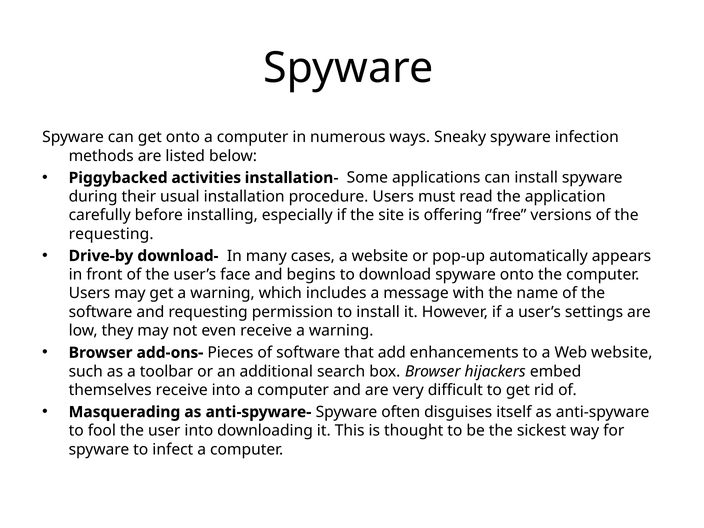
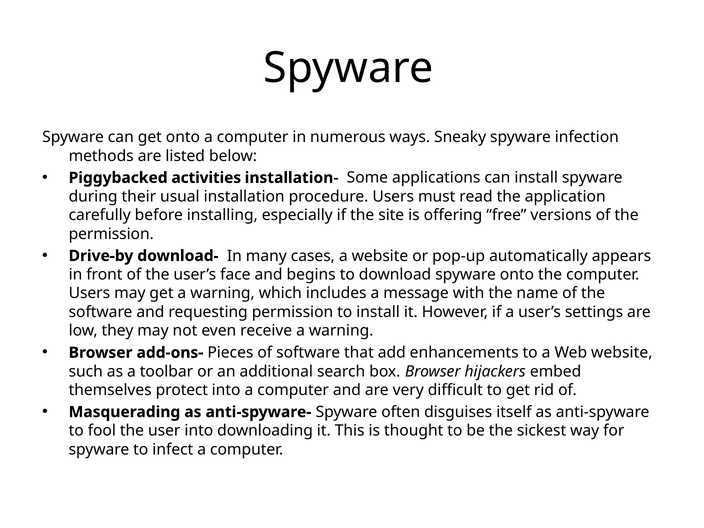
requesting: requesting -> permission (111, 234)
themselves receive: receive -> protect (182, 390)
